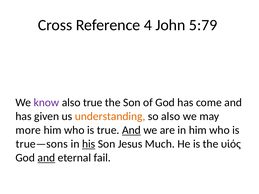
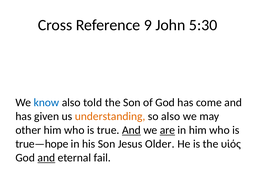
4: 4 -> 9 (148, 25)
5:79: 5:79 -> 5:30 (203, 25)
know colour: purple -> blue (46, 103)
also true: true -> told (93, 103)
more: more -> other (28, 130)
are underline: none -> present (167, 130)
true—sons: true—sons -> true—hope (42, 144)
his underline: present -> none (89, 144)
Much: Much -> Older (160, 144)
